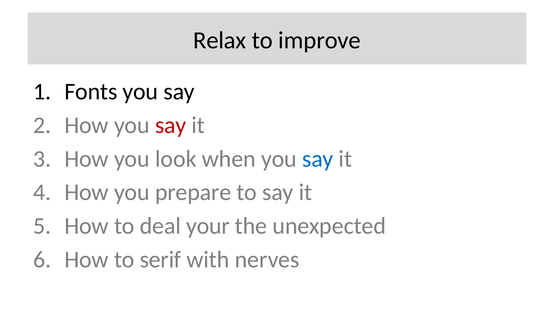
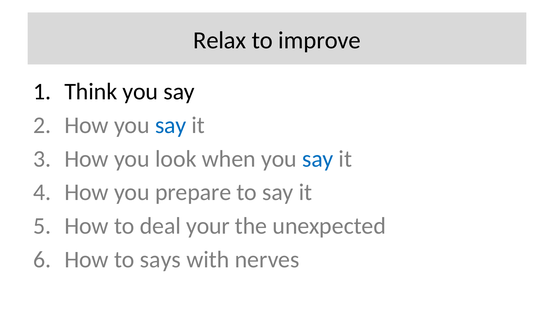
Fonts: Fonts -> Think (91, 91)
say colour: red -> blue (171, 125)
serif: serif -> says (160, 259)
